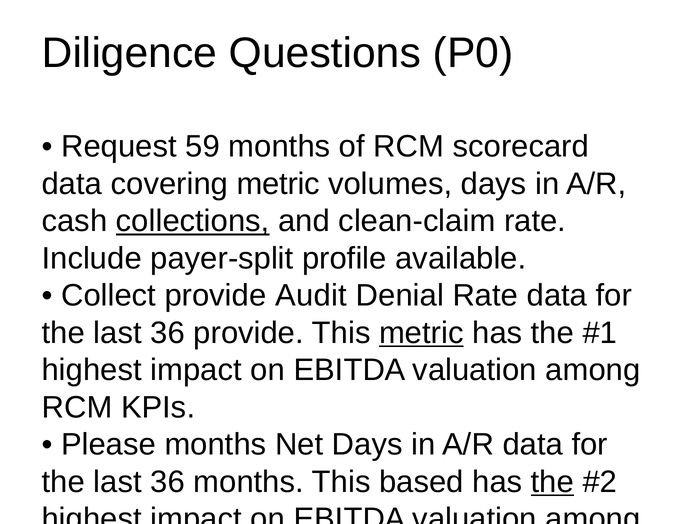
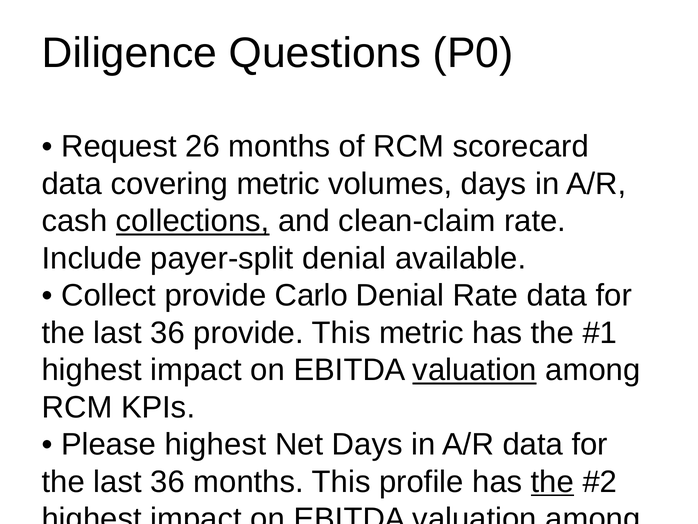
59: 59 -> 26 (203, 146)
payer-split profile: profile -> denial (344, 258)
Audit: Audit -> Carlo (311, 295)
metric underline: present -> none (421, 333)
valuation underline: none -> present (475, 370)
Please months: months -> highest (215, 444)
based: based -> profile (421, 481)
